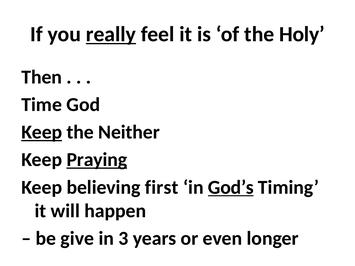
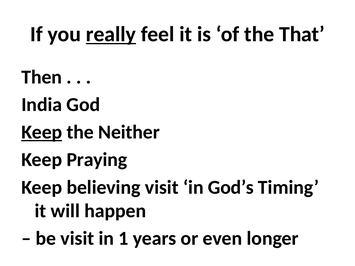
Holy: Holy -> That (302, 34)
Time: Time -> India (42, 105)
Praying underline: present -> none (97, 160)
believing first: first -> visit (162, 187)
God’s underline: present -> none (231, 187)
be give: give -> visit (77, 239)
3: 3 -> 1 (123, 239)
